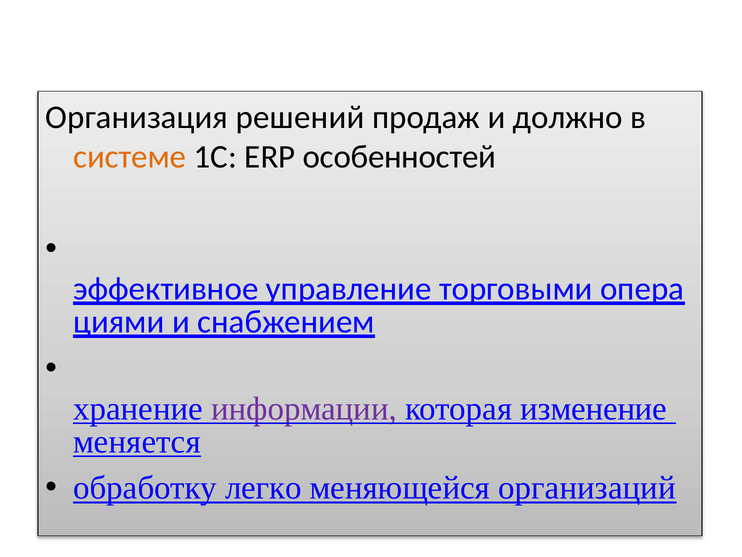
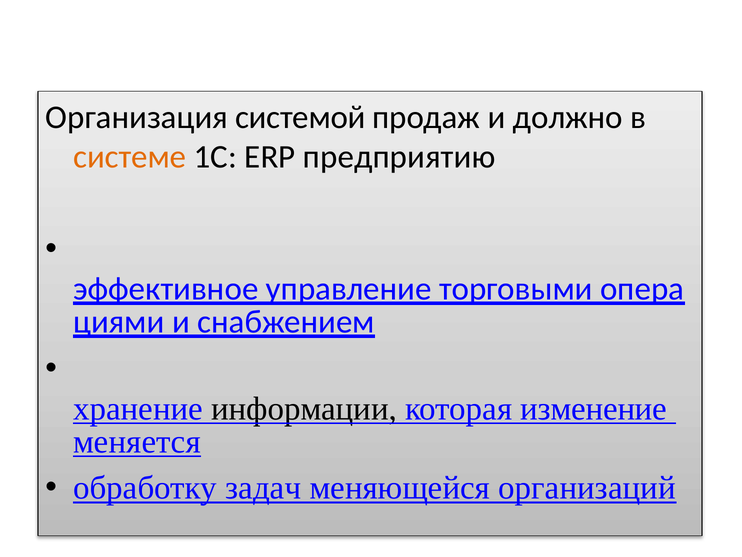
решений: решений -> системой (300, 117)
особенностей: особенностей -> предприятию (399, 157)
информации colour: purple -> black (304, 408)
легко: легко -> задач (263, 488)
